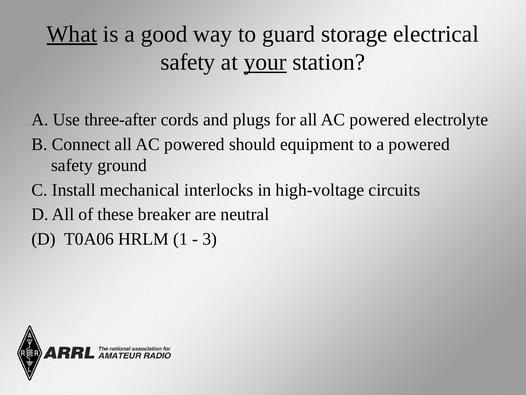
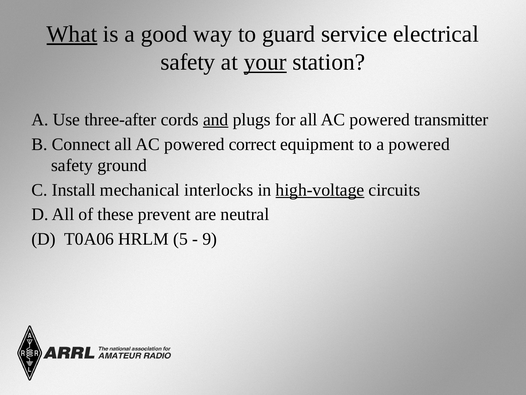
storage: storage -> service (354, 34)
and underline: none -> present (216, 120)
electrolyte: electrolyte -> transmitter (451, 120)
should: should -> correct (252, 144)
high-voltage underline: none -> present (320, 190)
breaker: breaker -> prevent (164, 214)
1: 1 -> 5 (181, 239)
3: 3 -> 9 (210, 239)
